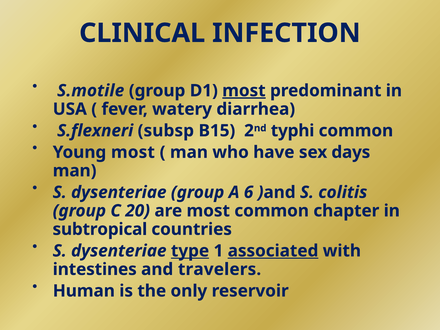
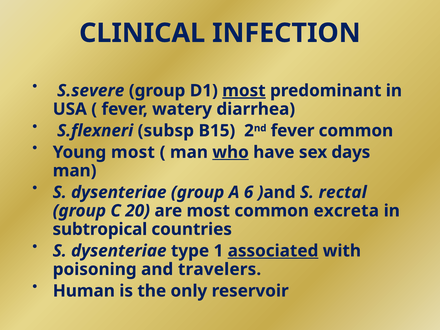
S.motile: S.motile -> S.severe (91, 91)
typhi: typhi -> fever (293, 131)
who underline: none -> present (231, 152)
colitis: colitis -> rectal (343, 192)
chapter: chapter -> excreta (346, 211)
type underline: present -> none (190, 251)
intestines: intestines -> poisoning (95, 269)
